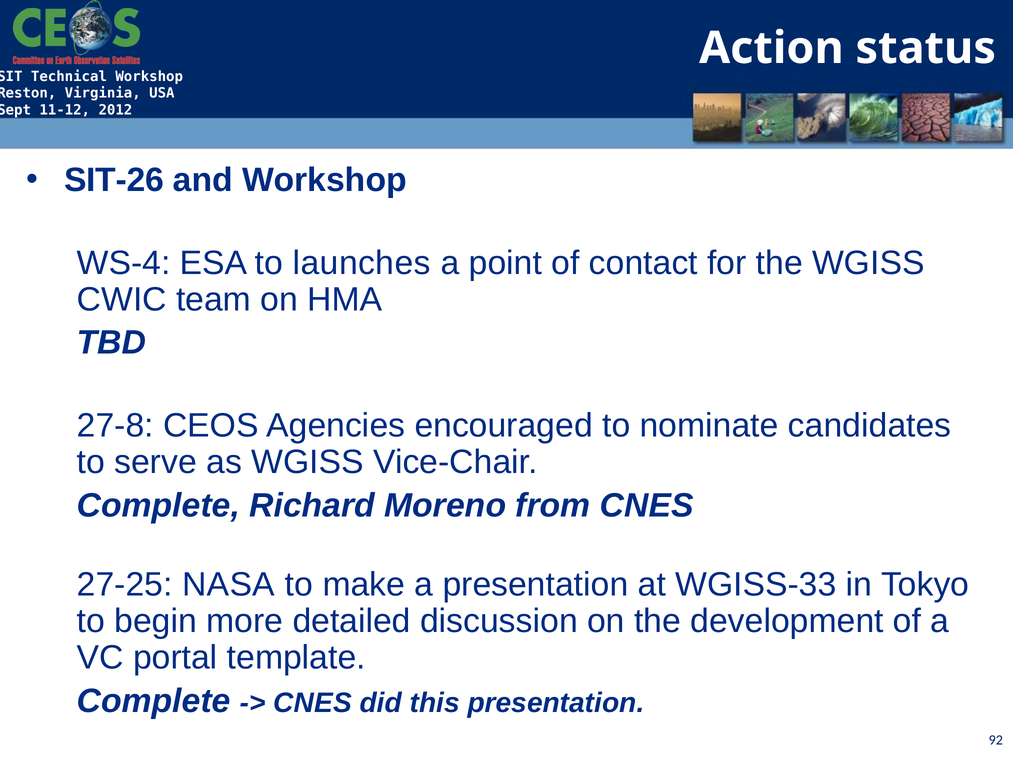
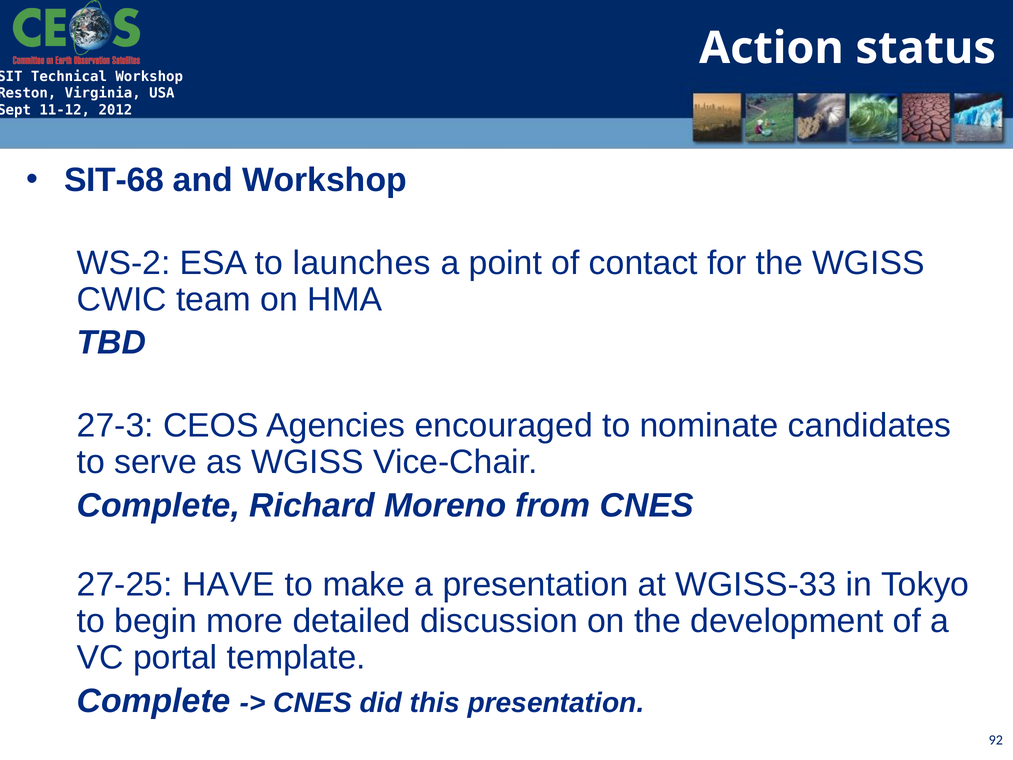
SIT-26: SIT-26 -> SIT-68 (114, 180)
WS-4: WS-4 -> WS-2 (124, 263)
27-8: 27-8 -> 27-3 (115, 426)
NASA: NASA -> HAVE (229, 585)
